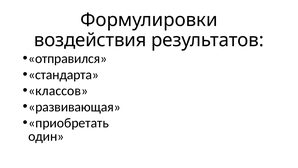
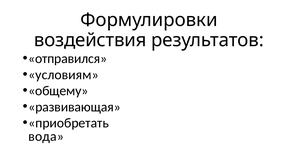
стандарта: стандарта -> условиям (63, 75)
классов: классов -> общему (58, 91)
один: один -> вода (46, 136)
